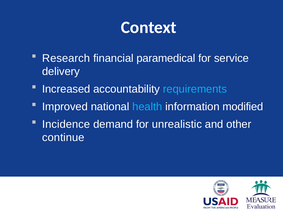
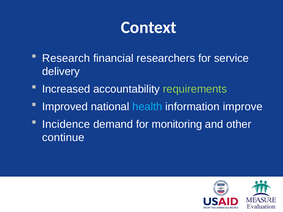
paramedical: paramedical -> researchers (166, 58)
requirements colour: light blue -> light green (195, 89)
modified: modified -> improve (243, 107)
unrealistic: unrealistic -> monitoring (177, 124)
